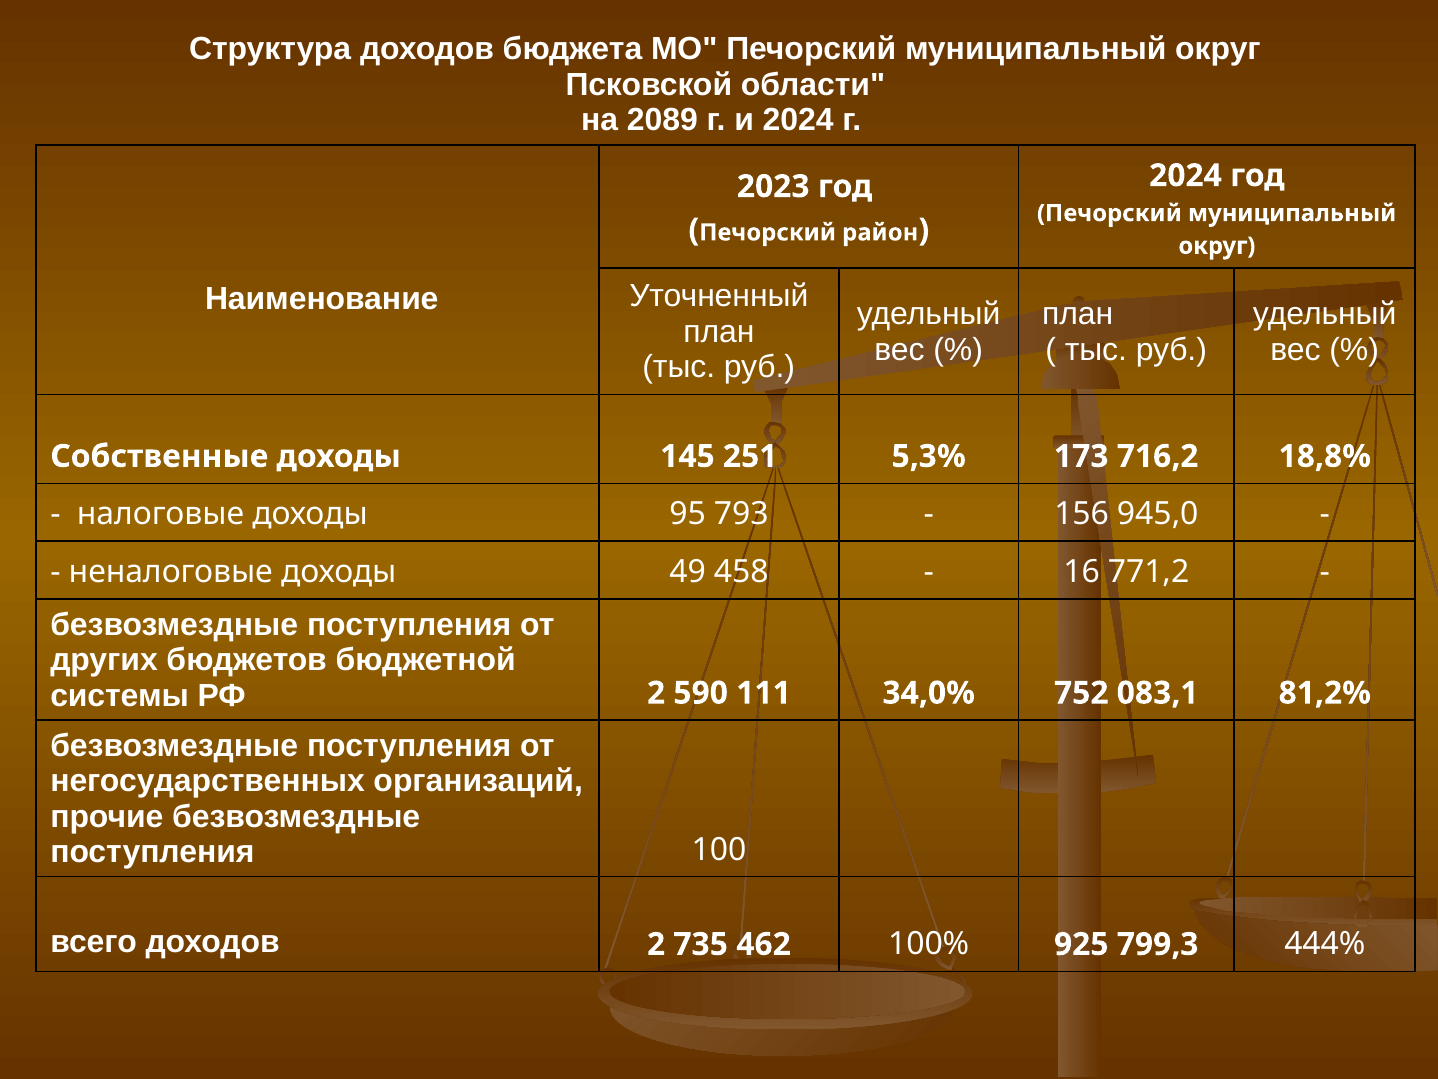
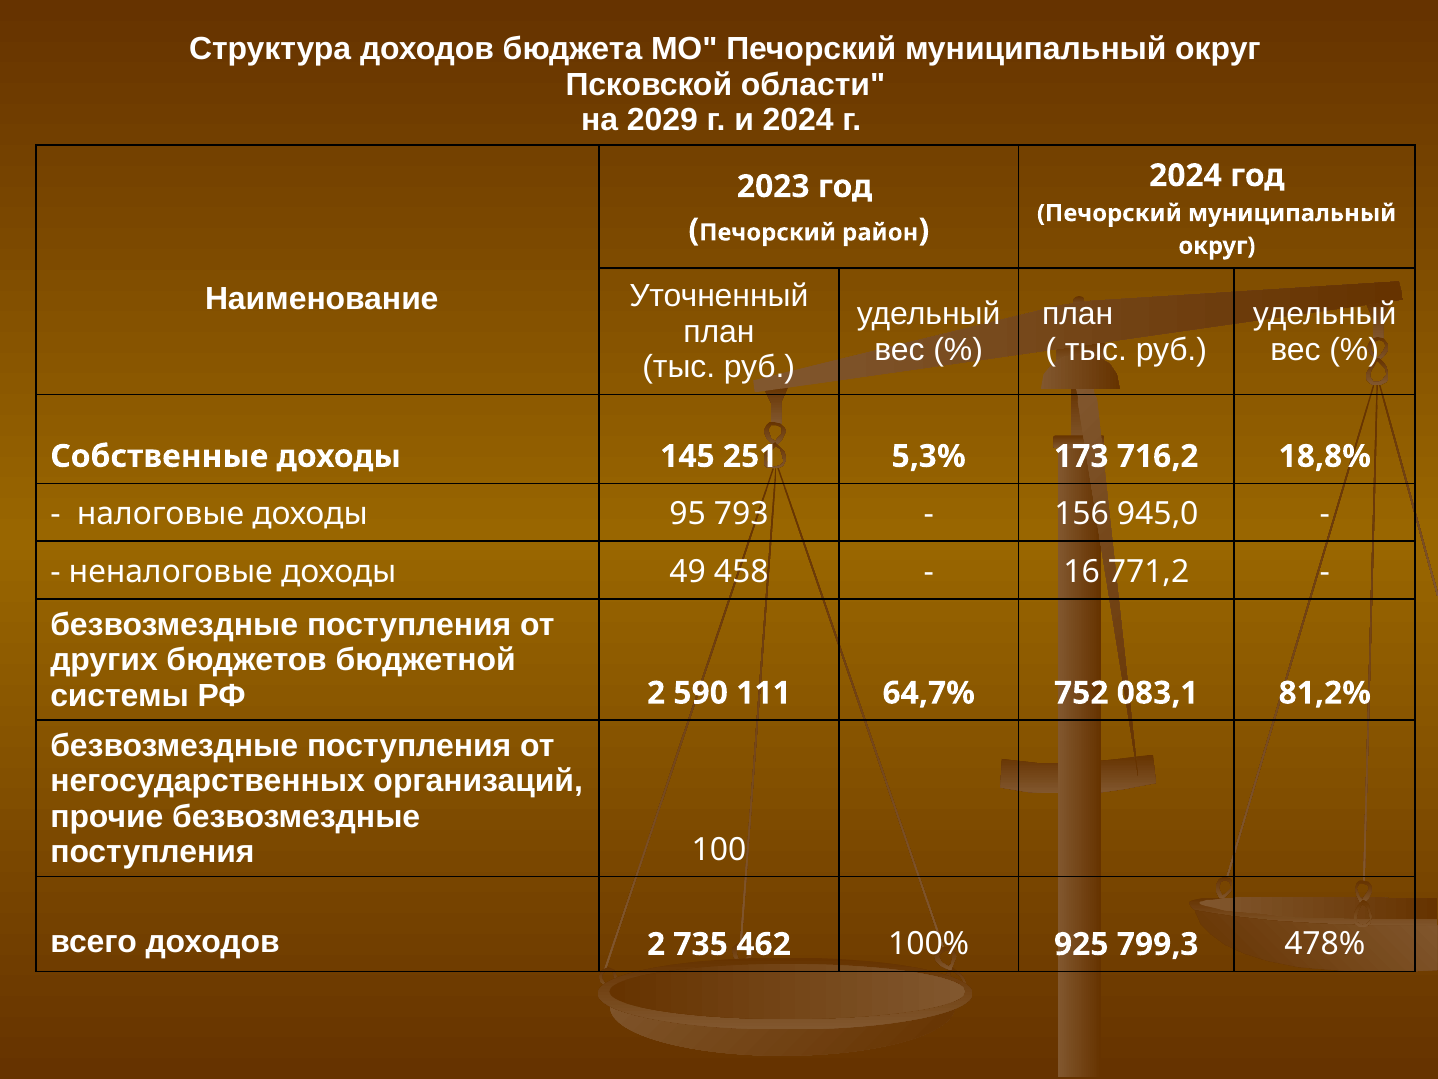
2089: 2089 -> 2029 (662, 120)
34,0%: 34,0% -> 64,7% (929, 693)
444%: 444% -> 478% (1325, 944)
